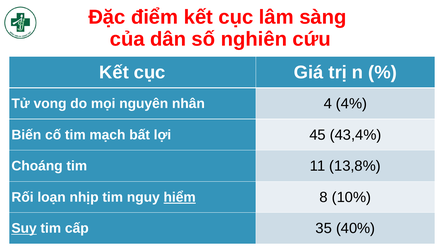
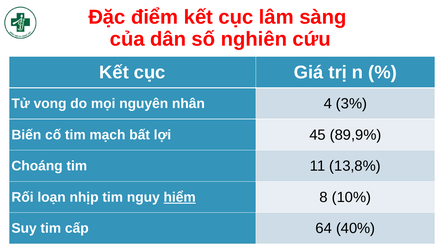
4%: 4% -> 3% (351, 104)
43,4%: 43,4% -> 89,9% (356, 135)
Suy underline: present -> none (24, 228)
35: 35 -> 64 (324, 228)
